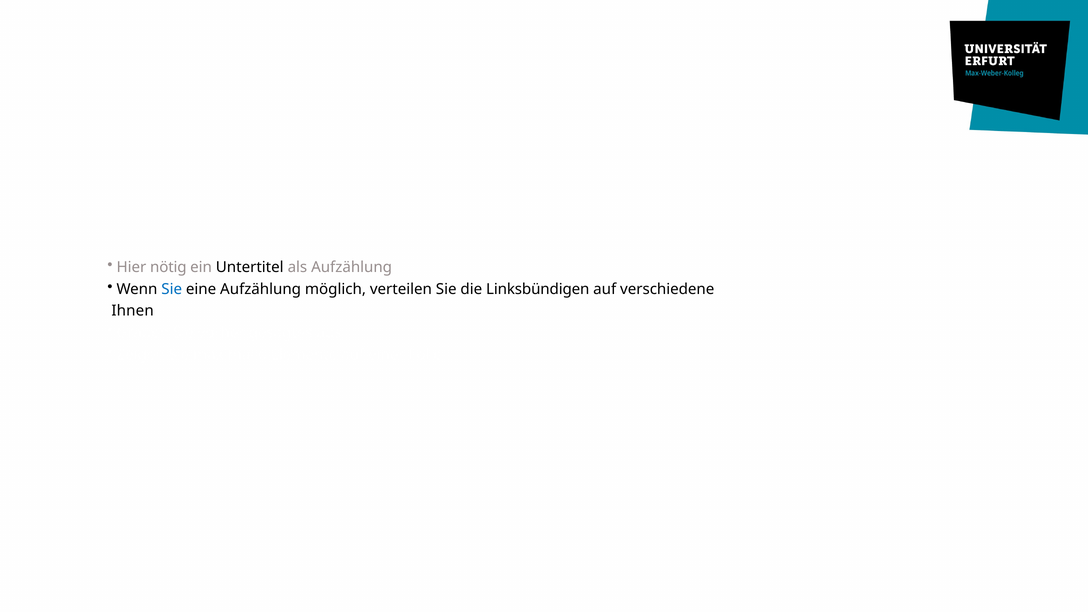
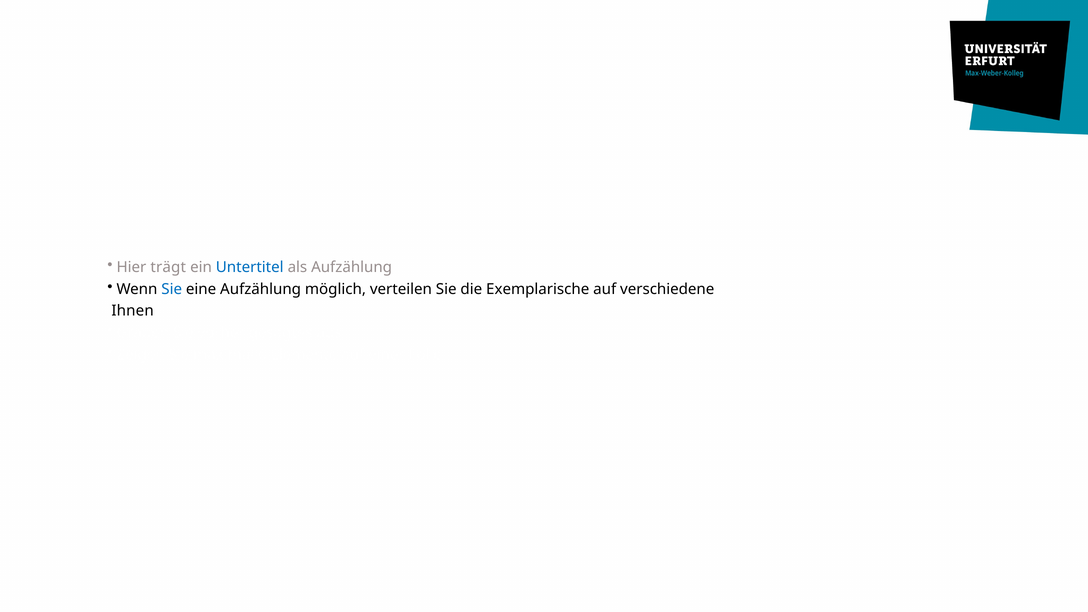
nötig: nötig -> trägt (168, 267)
Untertitel colour: black -> blue (250, 267)
Linksbündigen: Linksbündigen -> Exemplarische (538, 289)
